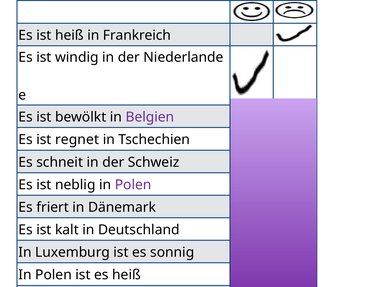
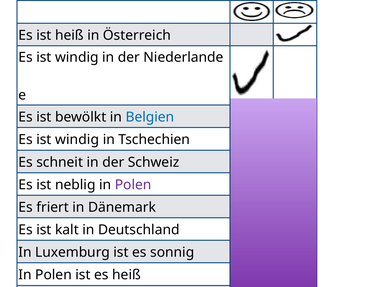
ist heiß in Frankreich: Frankreich -> Österreich (137, 35)
Belgien colour: purple -> blue (150, 117)
regnet: regnet -> windig (77, 140)
